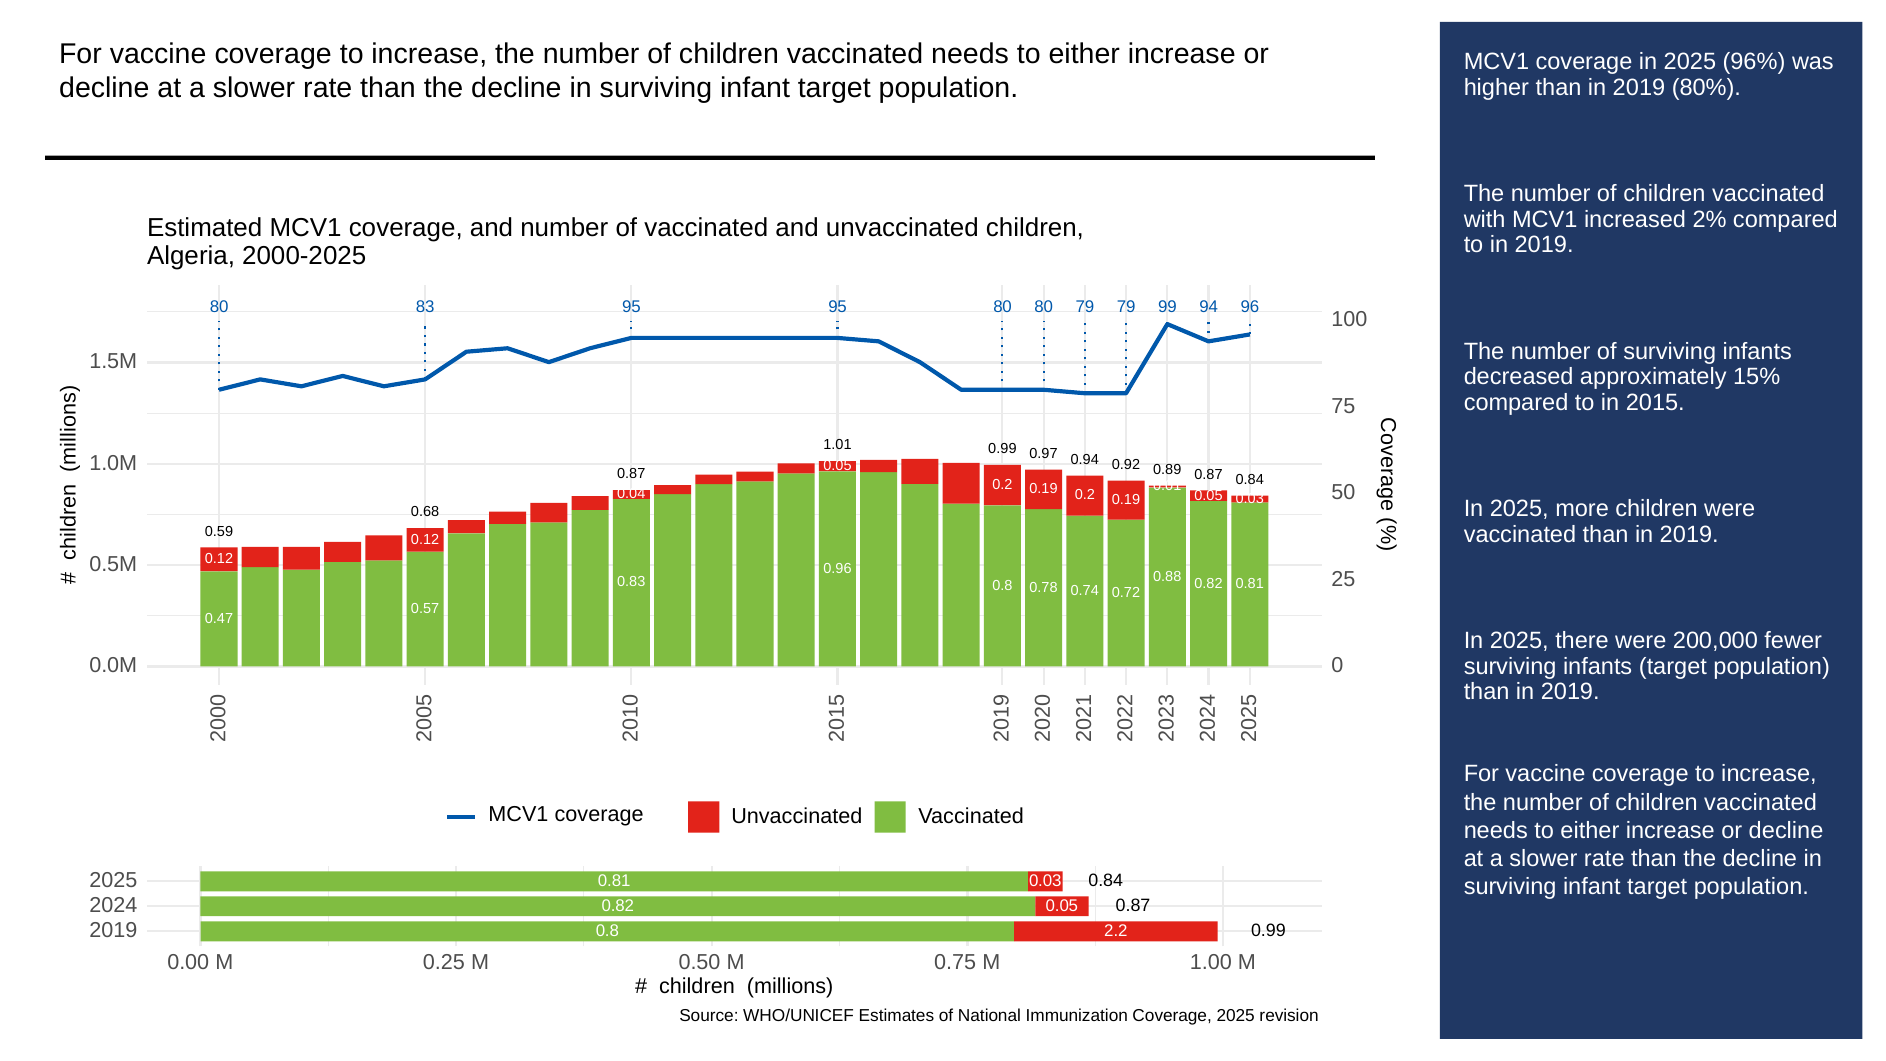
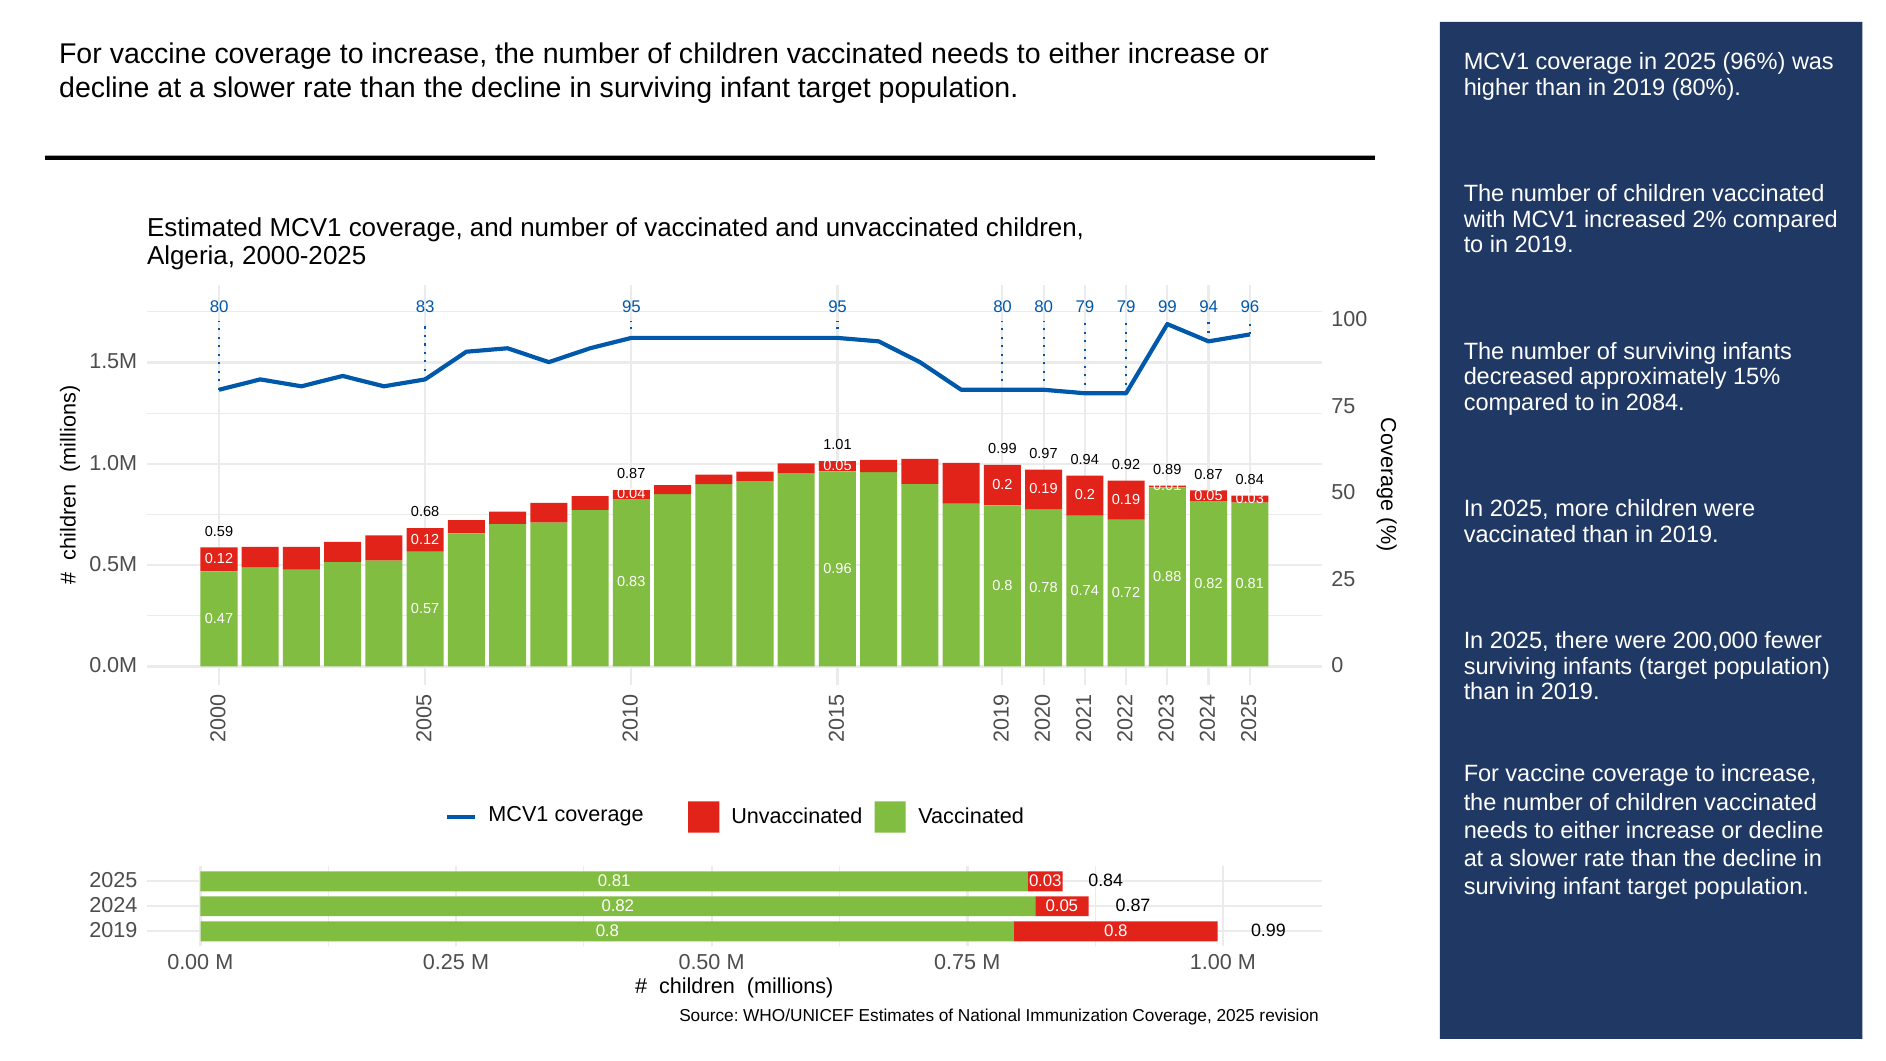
2015: 2015 -> 2084 (1655, 402)
0.8 2.2: 2.2 -> 0.8 (1116, 930)
